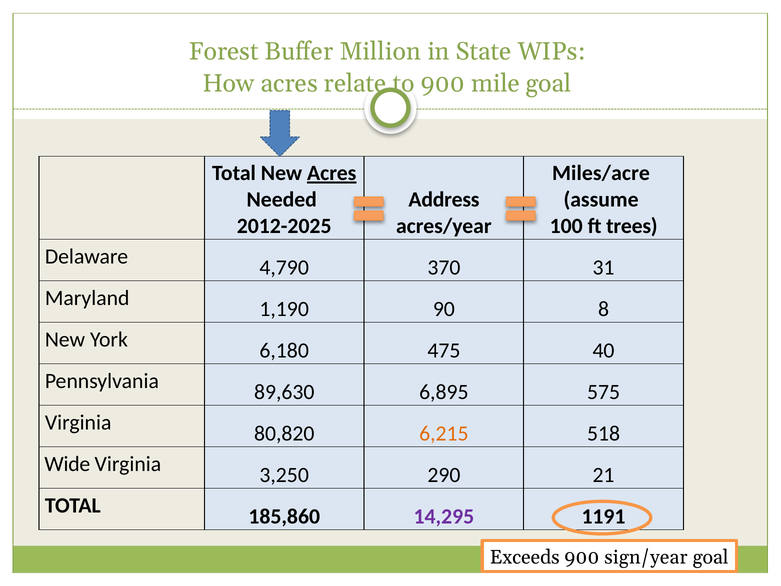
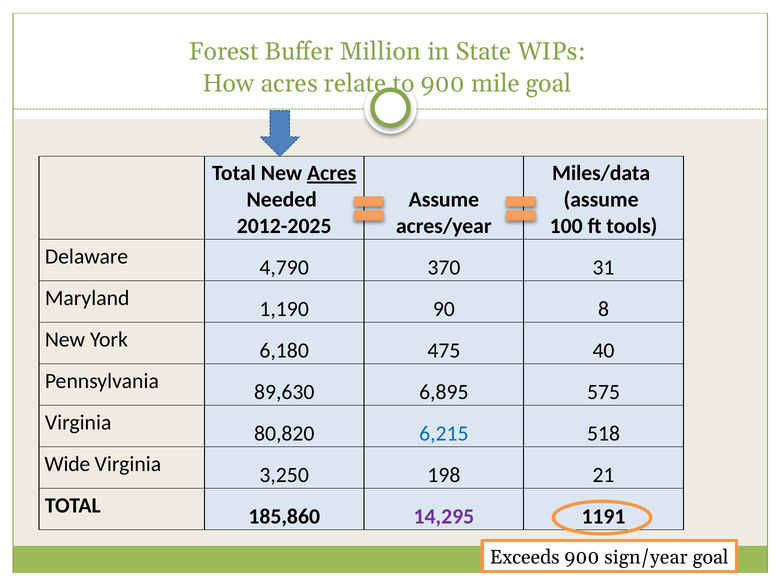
Miles/acre: Miles/acre -> Miles/data (601, 173)
Address: Address -> Assume (444, 200)
trees: trees -> tools (632, 226)
6,215 colour: orange -> blue (444, 434)
290: 290 -> 198 (444, 475)
